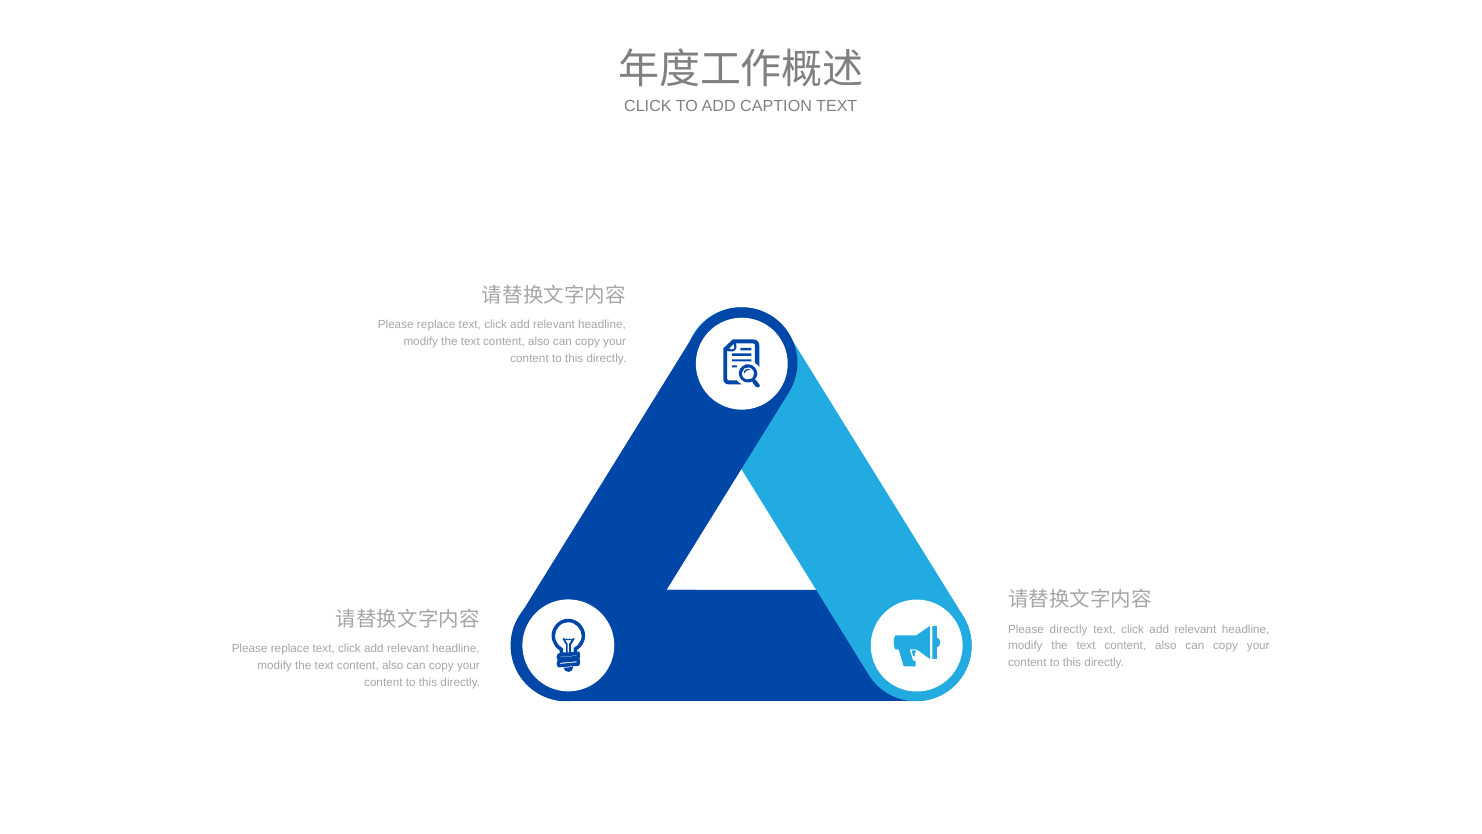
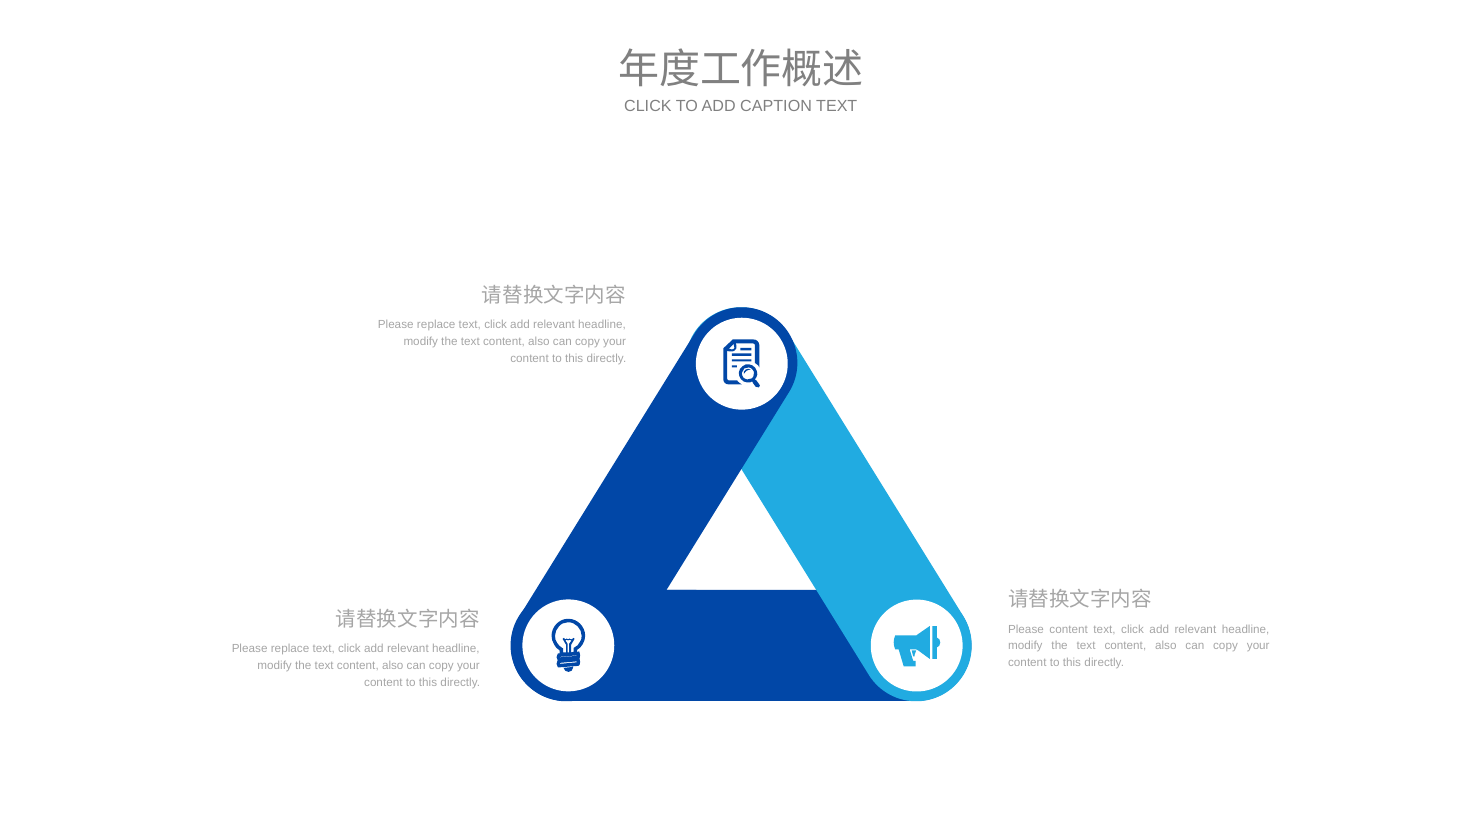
Please directly: directly -> content (1069, 629)
